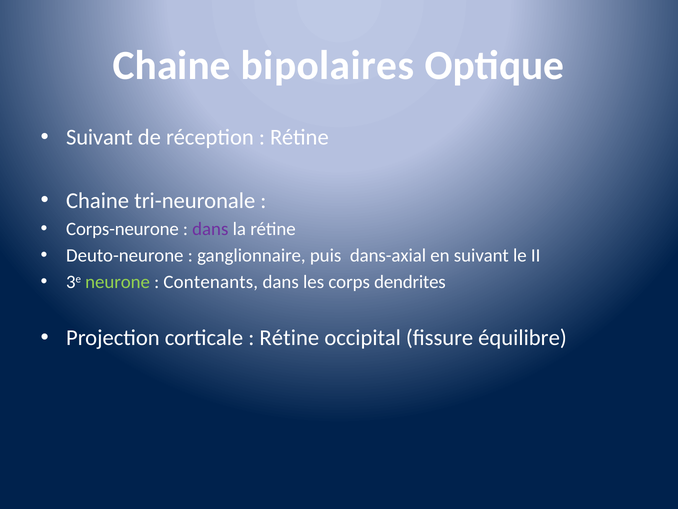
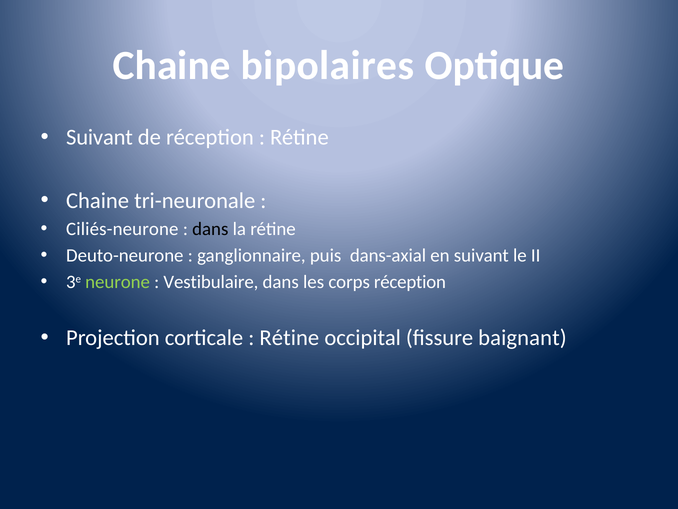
Corps-neurone: Corps-neurone -> Ciliés-neurone (122, 229)
dans colour: purple -> black (210, 229)
Contenants: Contenants -> Vestibulaire (211, 282)
corps dendrites: dendrites -> réception (410, 282)
équilibre: équilibre -> baignant (522, 338)
